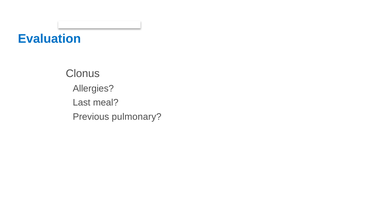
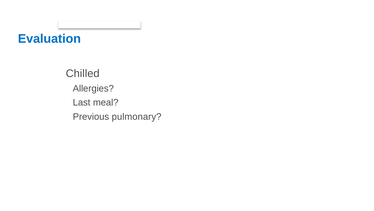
Clonus: Clonus -> Chilled (83, 73)
